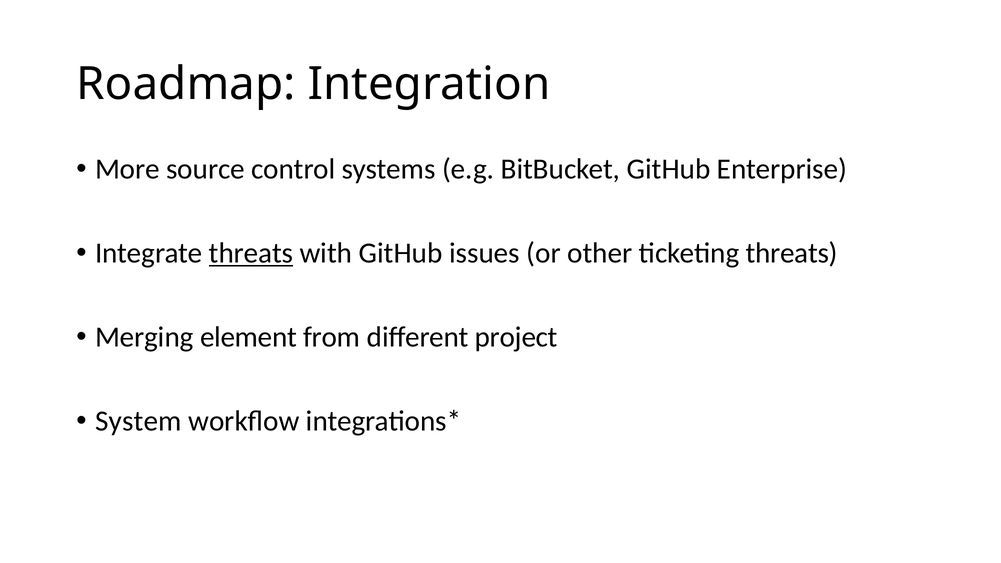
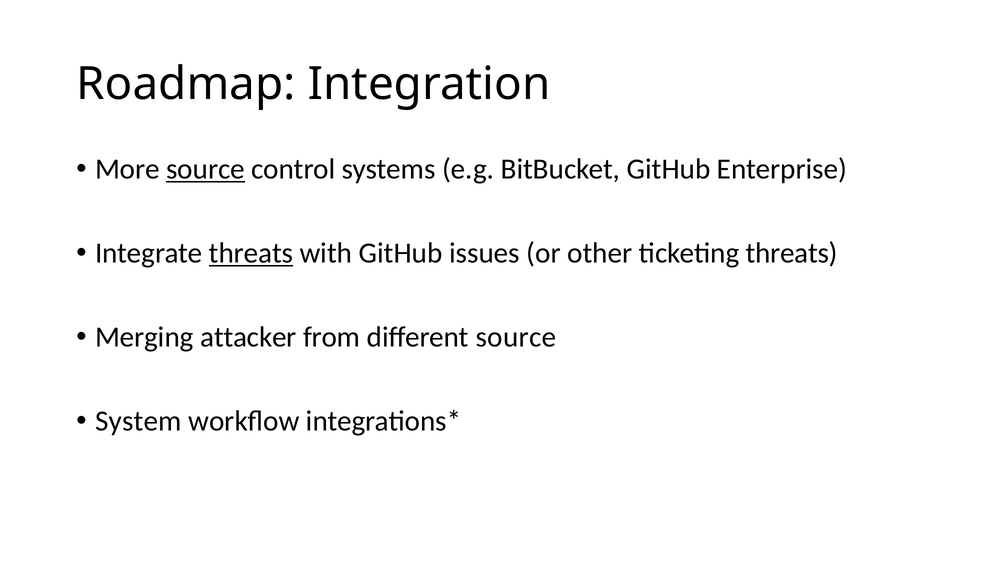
source underline: none -> present (206, 169)
element: element -> attacker (248, 337)
different project: project -> source (516, 337)
